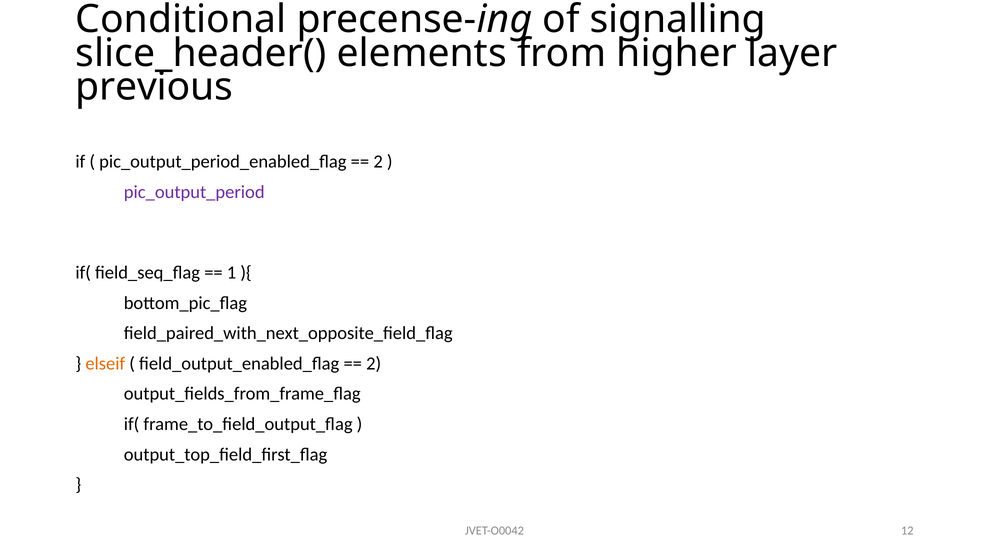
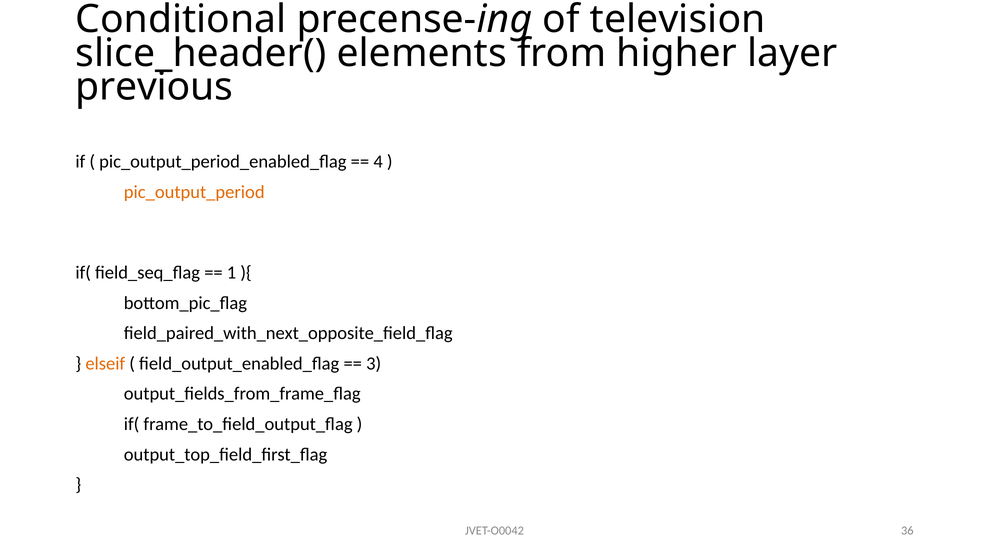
signalling: signalling -> television (678, 19)
2: 2 -> 4 (378, 162)
pic_output_period colour: purple -> orange (194, 192)
2: 2 -> 3 (374, 364)
12: 12 -> 36 (907, 531)
